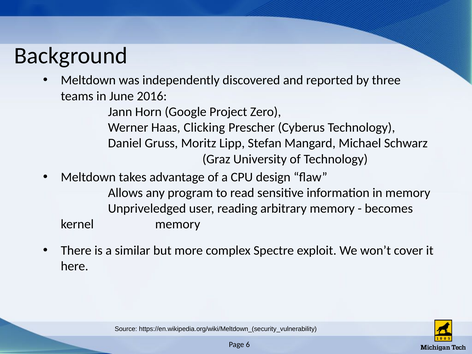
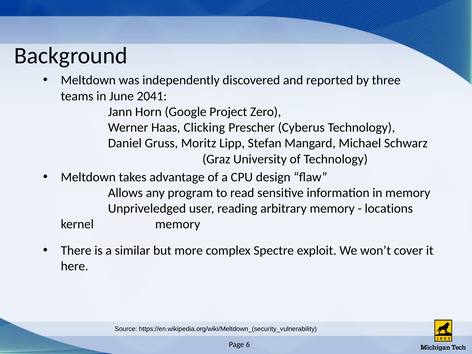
2016: 2016 -> 2041 (152, 96)
becomes: becomes -> locations (389, 209)
